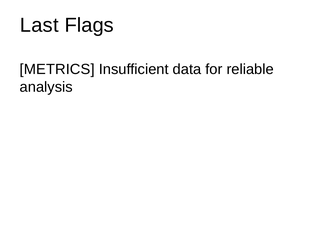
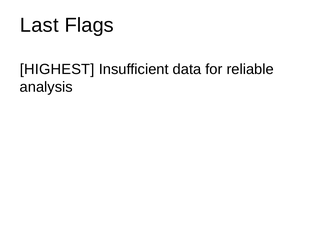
METRICS: METRICS -> HIGHEST (57, 69)
